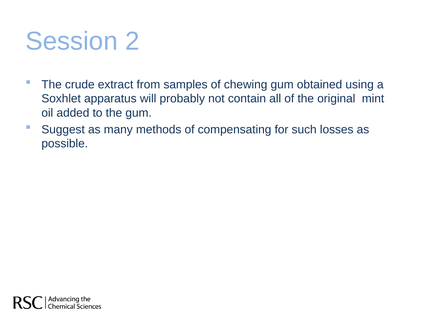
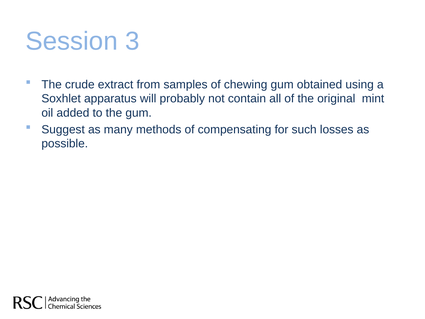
2: 2 -> 3 (132, 41)
